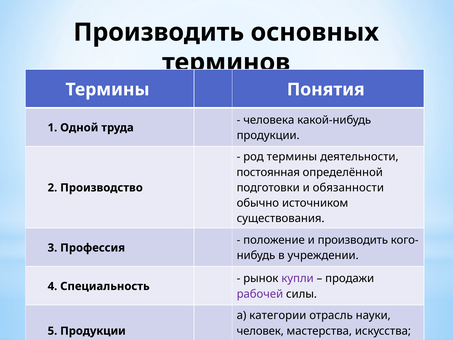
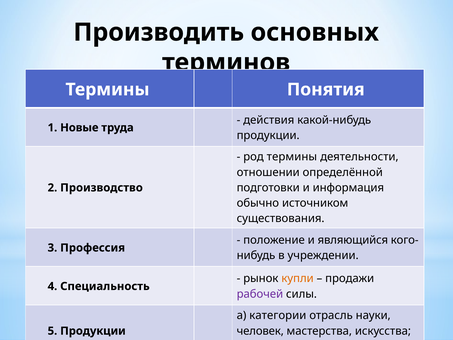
человека: человека -> действия (269, 120)
Одной: Одной -> Новые (79, 128)
постоянная: постоянная -> отношении (268, 172)
обязанности: обязанности -> информация (348, 188)
и производить: производить -> являющийся (353, 240)
купли colour: purple -> orange (298, 278)
